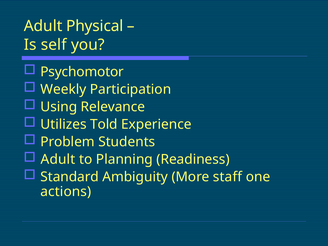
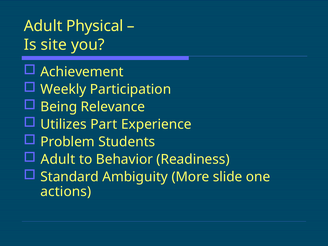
self: self -> site (54, 45)
Psychomotor: Psychomotor -> Achievement (82, 72)
Using: Using -> Being (59, 107)
Told: Told -> Part (104, 124)
Planning: Planning -> Behavior (124, 159)
staff: staff -> slide (228, 177)
